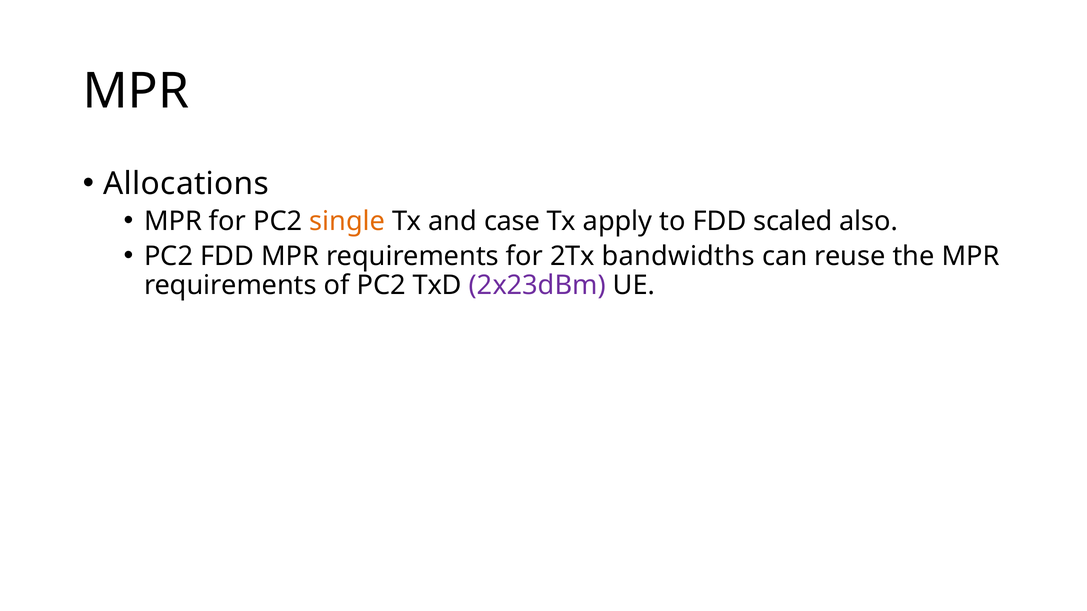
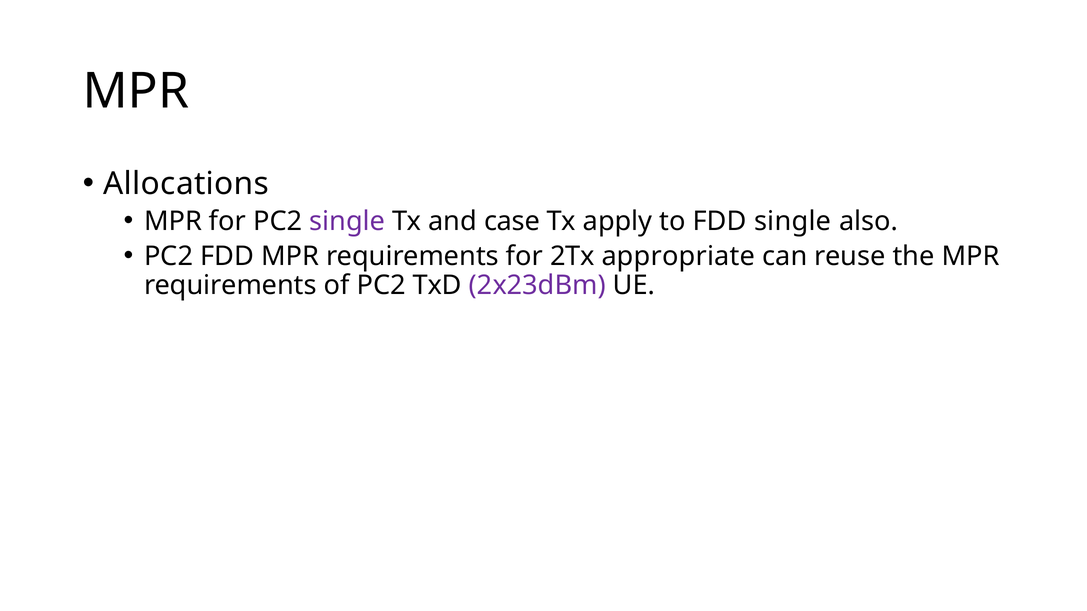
single colour: orange -> purple (347, 221)
FDD scaled: scaled -> single (793, 221)
bandwidths: bandwidths -> appropriate (678, 256)
